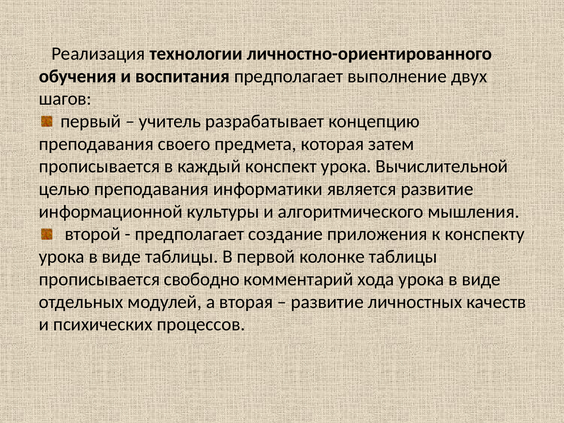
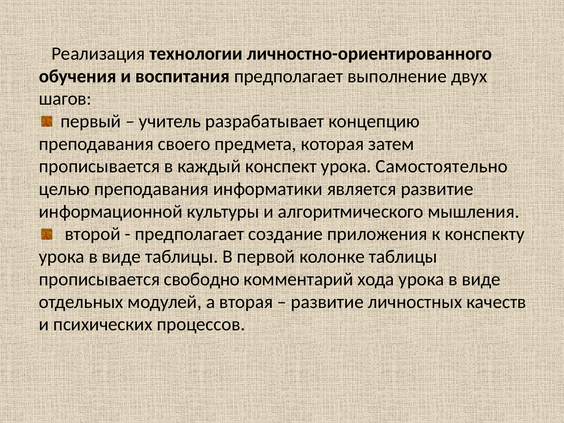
Вычислительной: Вычислительной -> Самостоятельно (442, 166)
